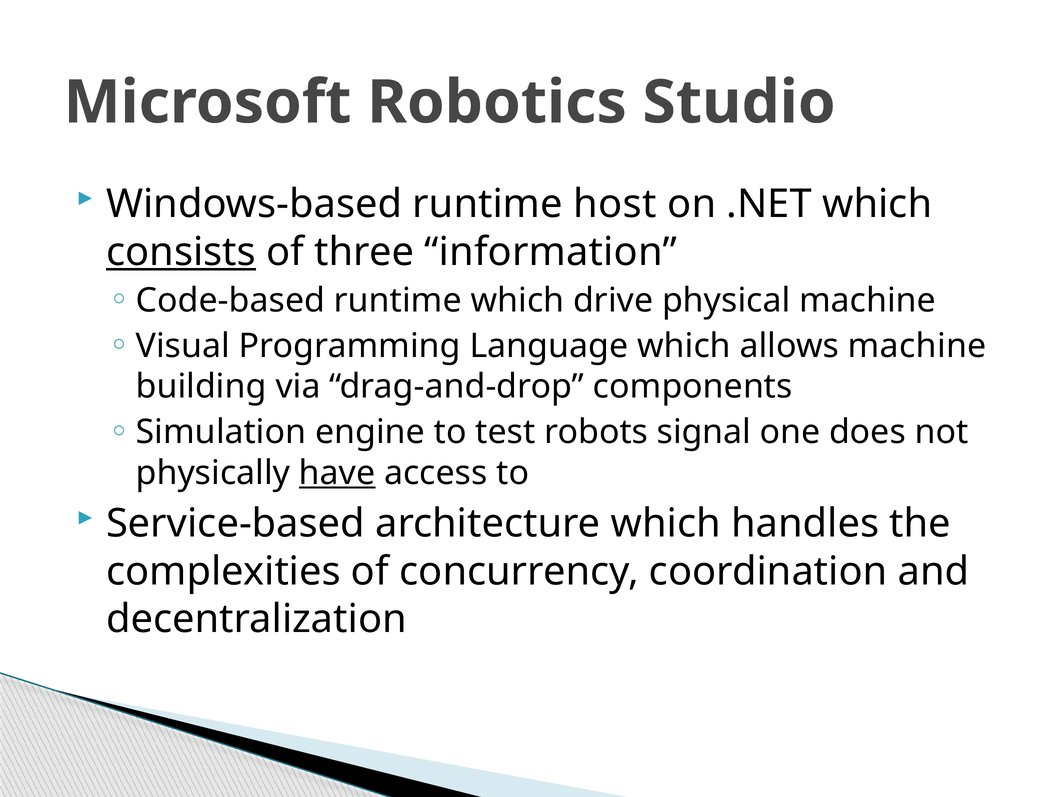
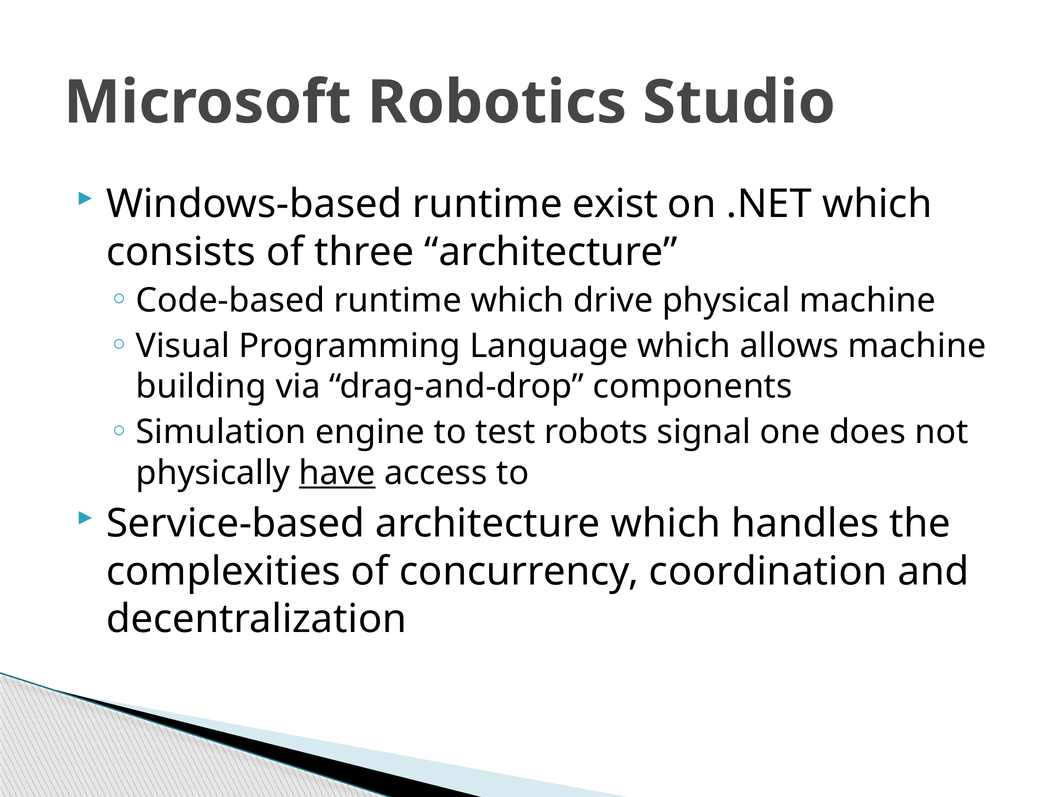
host: host -> exist (615, 204)
consists underline: present -> none (181, 252)
three information: information -> architecture (551, 252)
